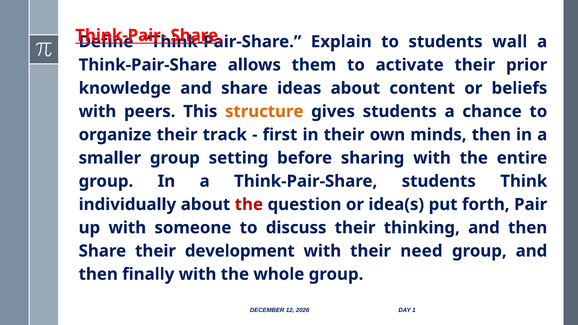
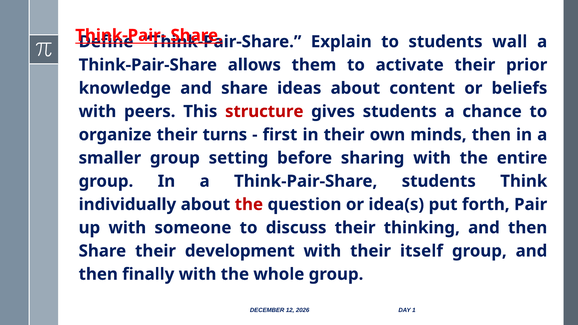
structure colour: orange -> red (264, 111)
track: track -> turns (225, 135)
need: need -> itself (421, 251)
